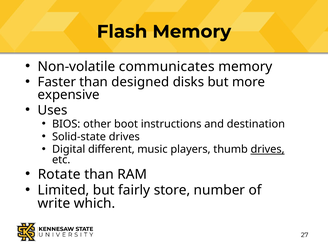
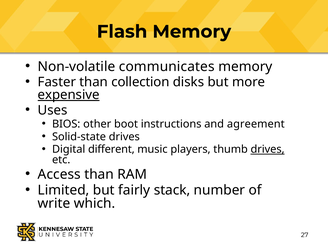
designed: designed -> collection (140, 82)
expensive underline: none -> present (69, 95)
destination: destination -> agreement (256, 124)
Rotate: Rotate -> Access (59, 174)
store: store -> stack (172, 190)
